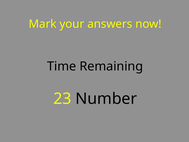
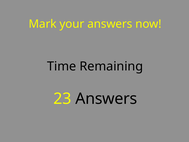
23 Number: Number -> Answers (106, 99)
